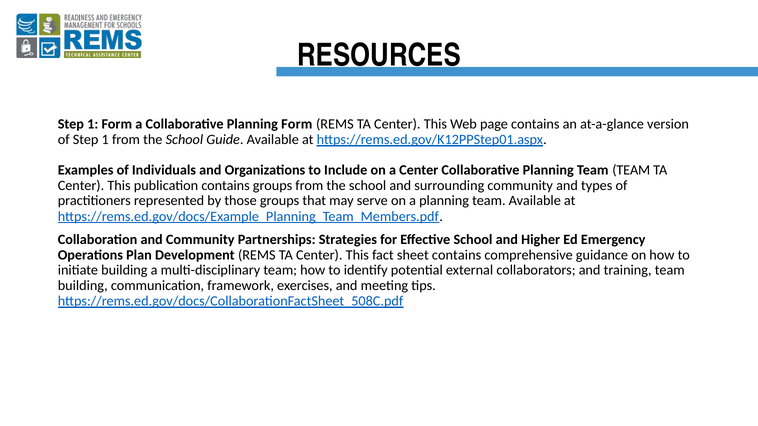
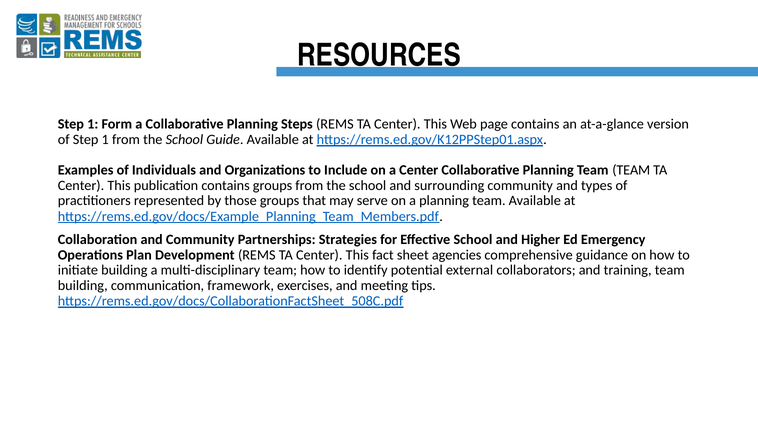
Planning Form: Form -> Steps (297, 124)
sheet contains: contains -> agencies (457, 255)
